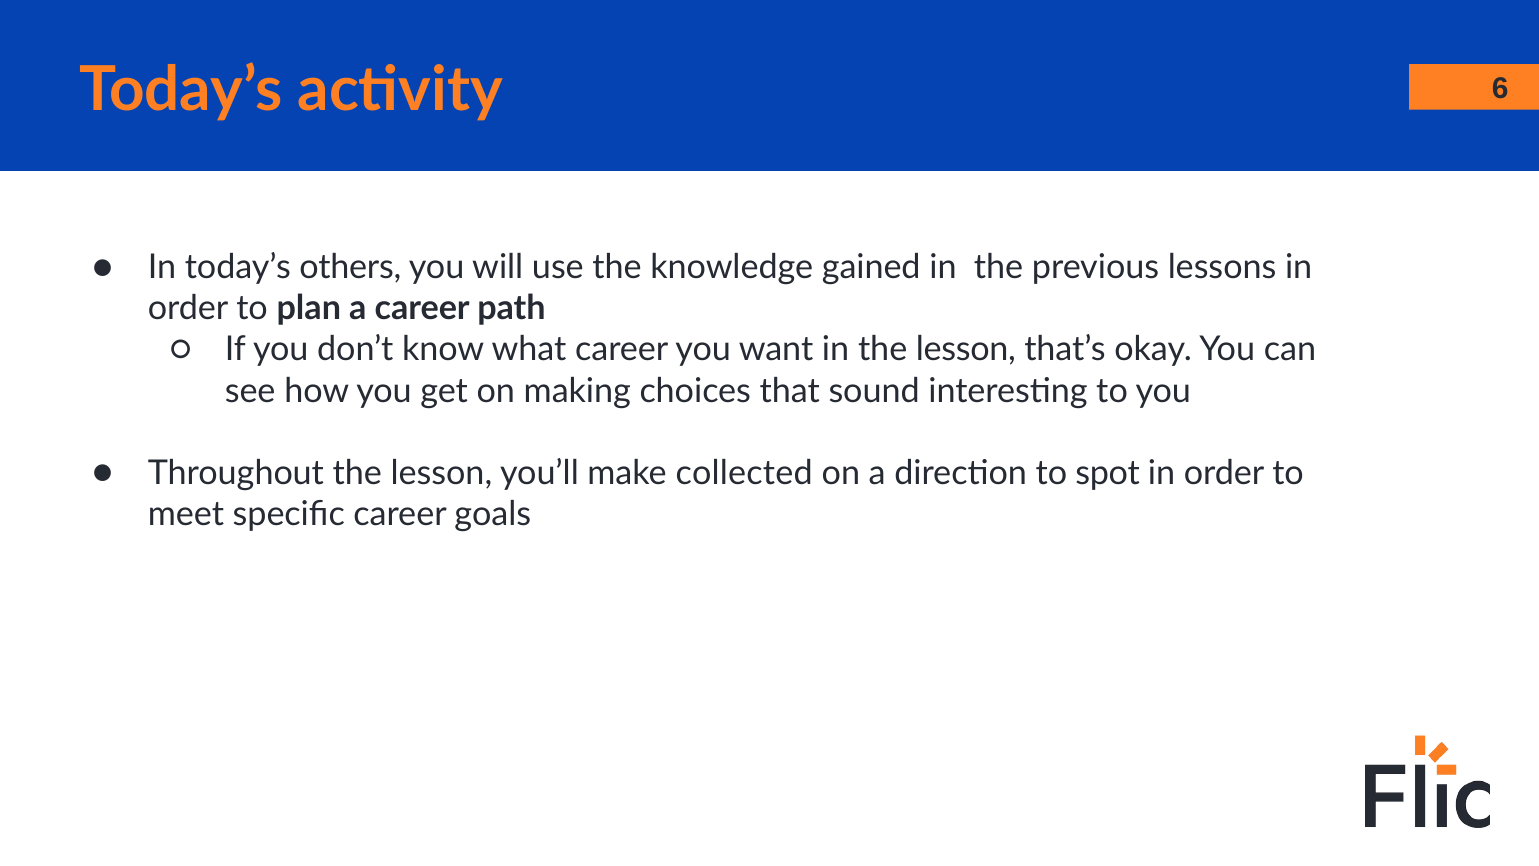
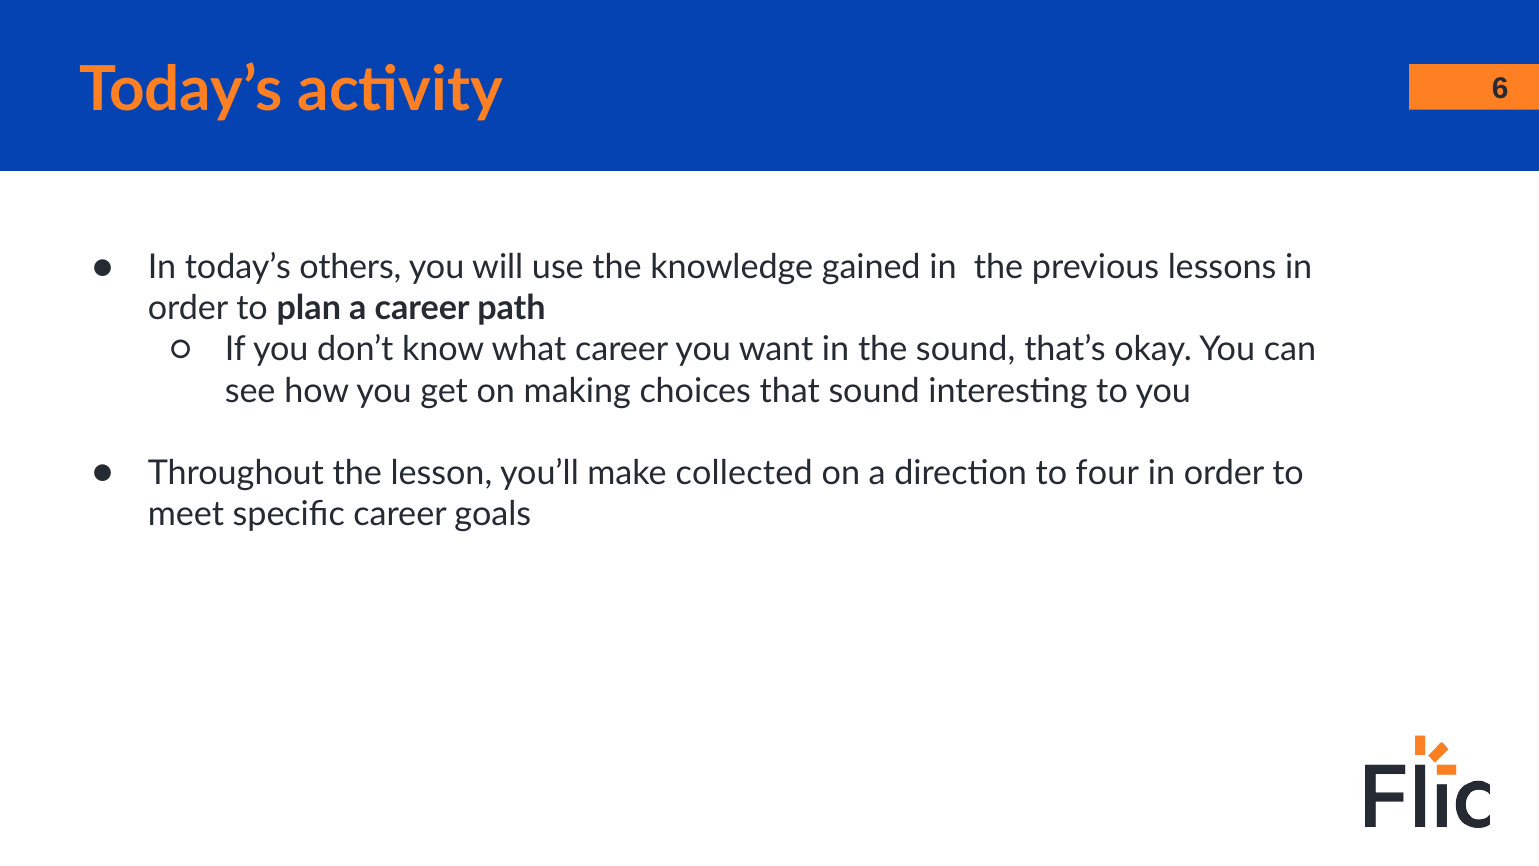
in the lesson: lesson -> sound (966, 350)
spot: spot -> four (1107, 473)
